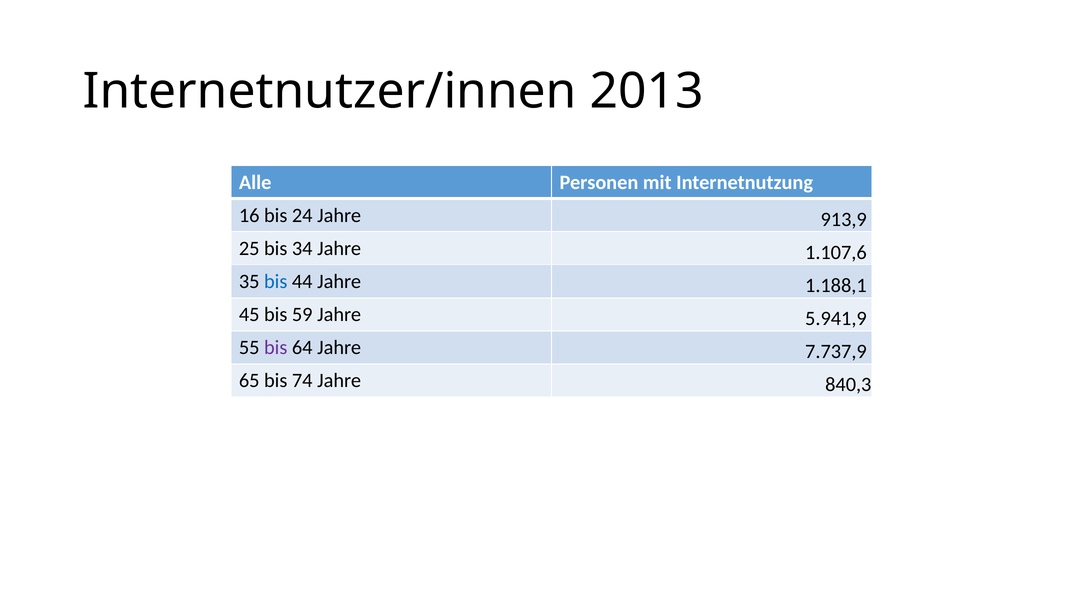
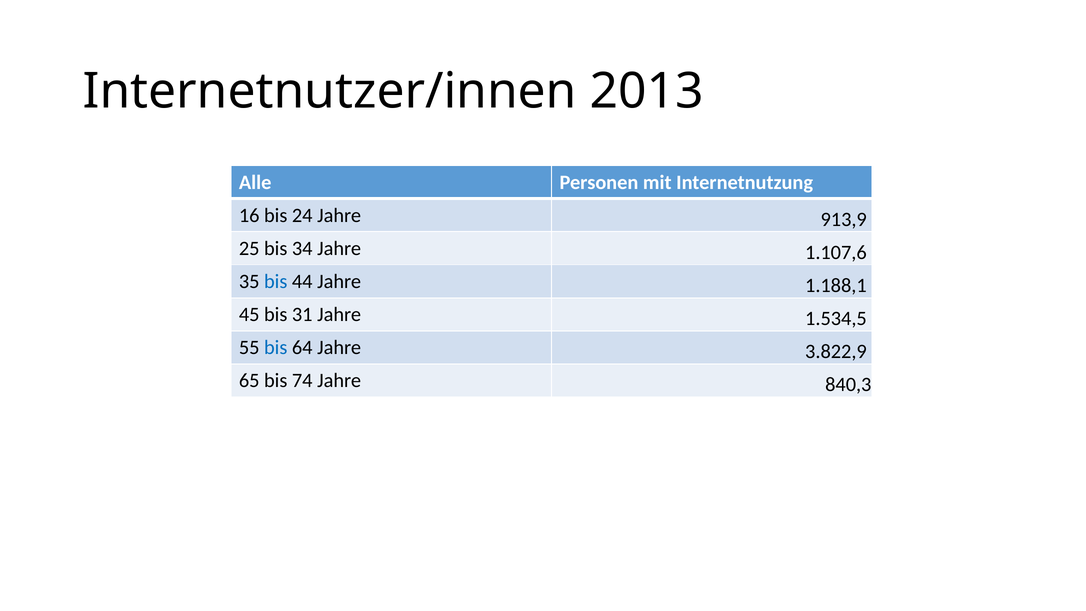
59: 59 -> 31 (302, 314)
5.941,9: 5.941,9 -> 1.534,5 (836, 319)
bis colour: purple -> blue (276, 348)
7.737,9: 7.737,9 -> 3.822,9 (836, 352)
